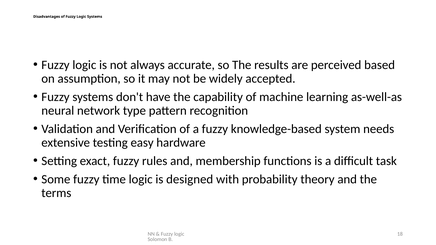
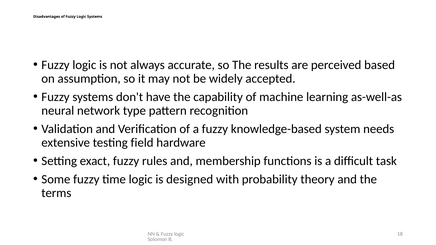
easy: easy -> field (142, 143)
